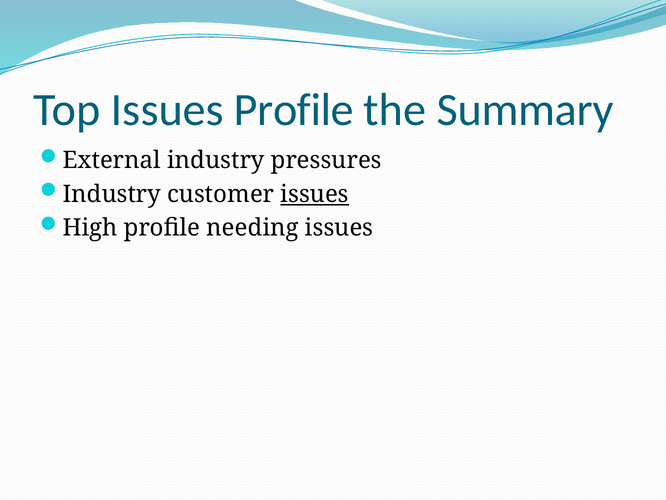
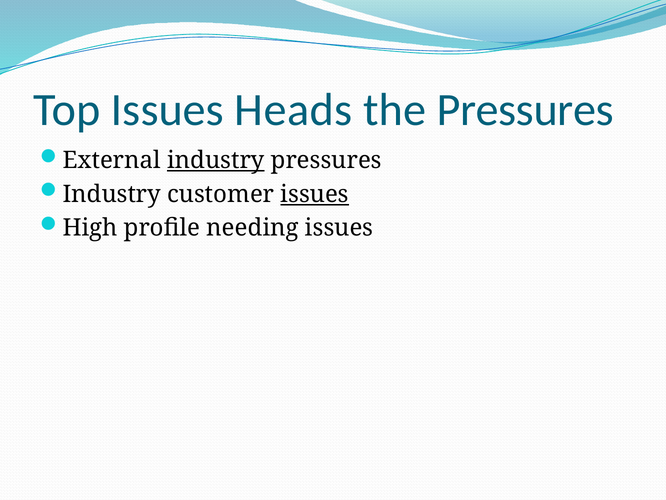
Issues Profile: Profile -> Heads (293, 110)
the Summary: Summary -> Pressures (525, 110)
industry underline: none -> present (216, 160)
